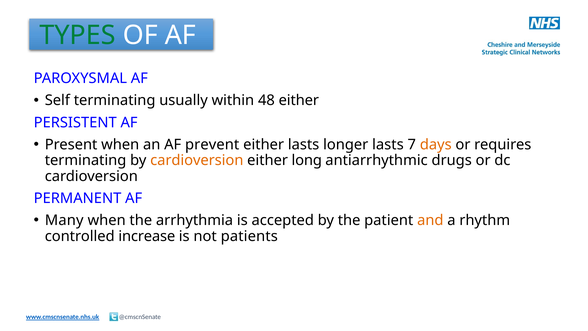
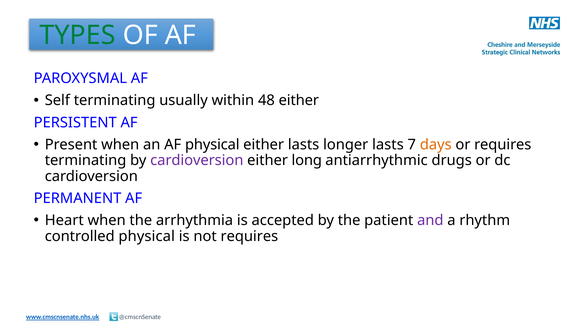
AF prevent: prevent -> physical (212, 144)
cardioversion colour: orange -> purple (197, 160)
Many: Many -> Heart (64, 220)
and colour: orange -> purple (430, 220)
controlled increase: increase -> physical (147, 236)
not patients: patients -> requires (249, 236)
